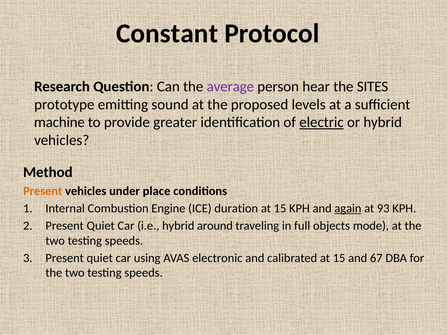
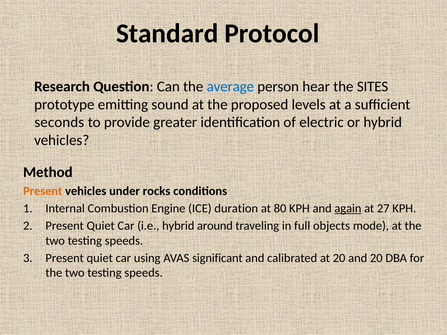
Constant: Constant -> Standard (167, 34)
average colour: purple -> blue (230, 87)
machine: machine -> seconds (59, 122)
electric underline: present -> none (321, 122)
place: place -> rocks (157, 191)
15: 15 -> 80 (280, 208)
93: 93 -> 27 (383, 208)
electronic: electronic -> significant (217, 258)
calibrated at 15: 15 -> 20 (339, 258)
and 67: 67 -> 20 (376, 258)
